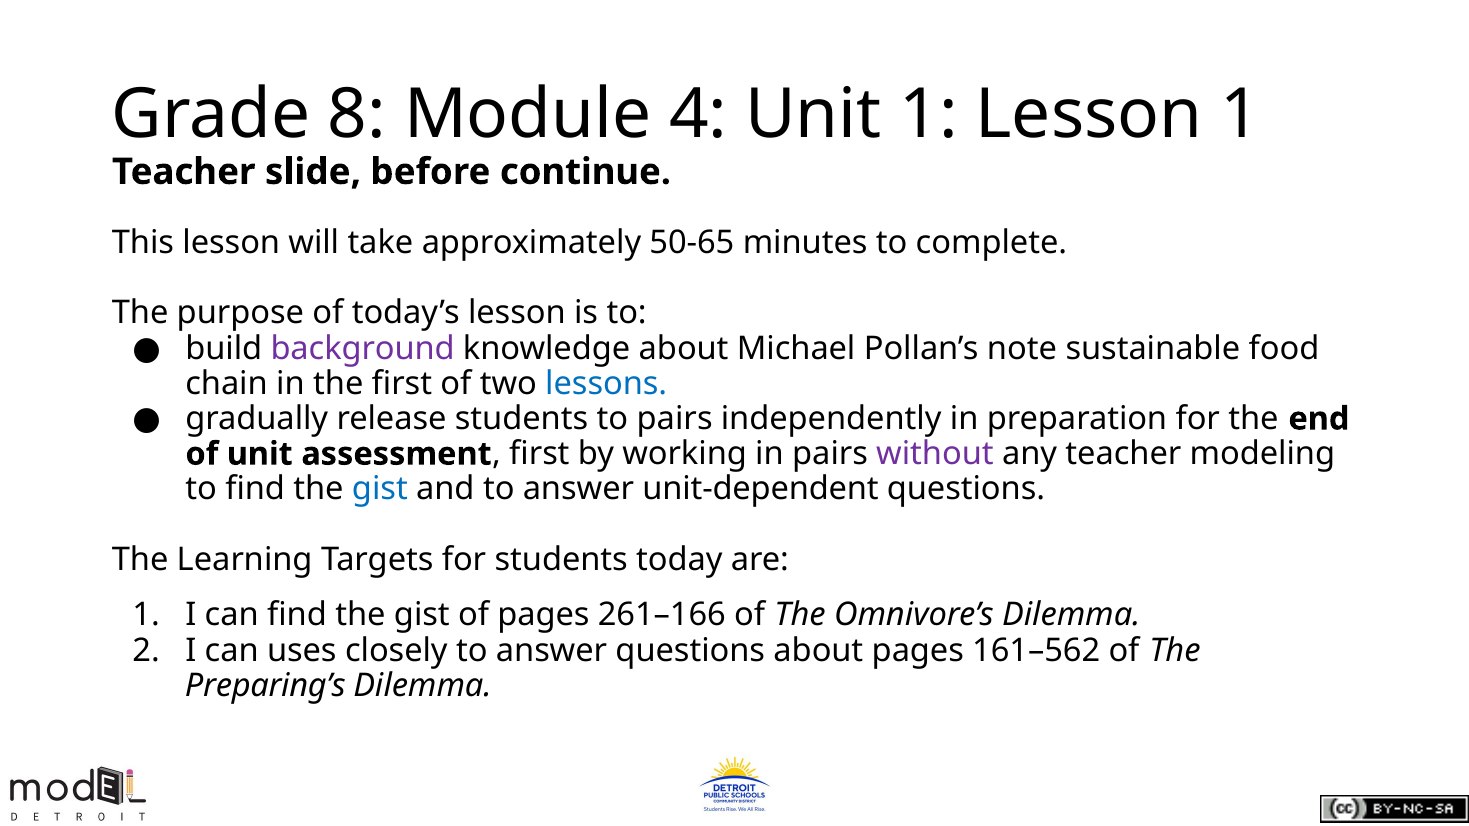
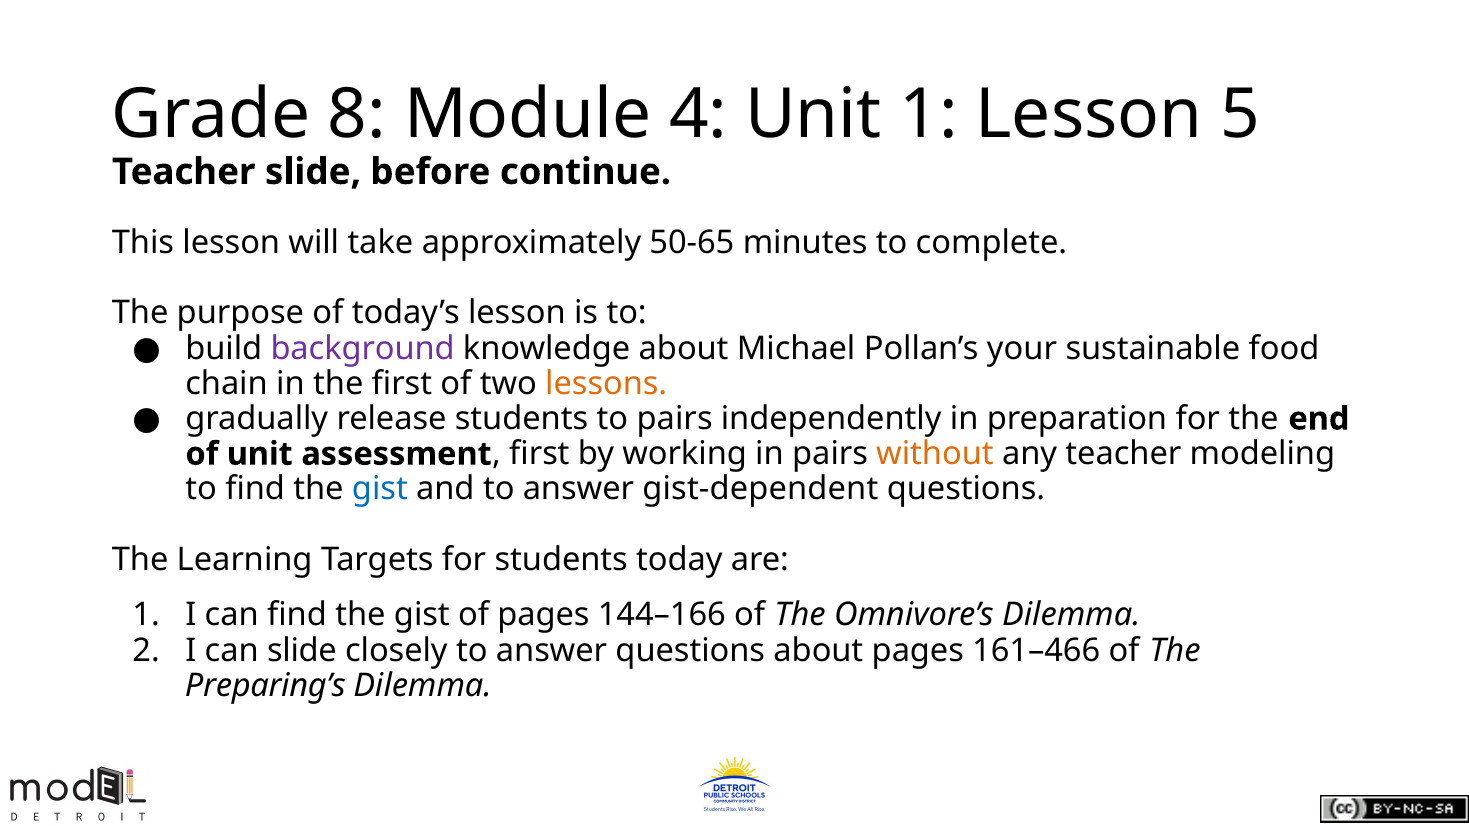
Lesson 1: 1 -> 5 (1240, 114)
note: note -> your (1022, 349)
lessons colour: blue -> orange (606, 384)
without colour: purple -> orange (935, 454)
unit-dependent: unit-dependent -> gist-dependent (760, 489)
261–166: 261–166 -> 144–166 (662, 615)
can uses: uses -> slide (302, 651)
161–562: 161–562 -> 161–466 (1036, 651)
